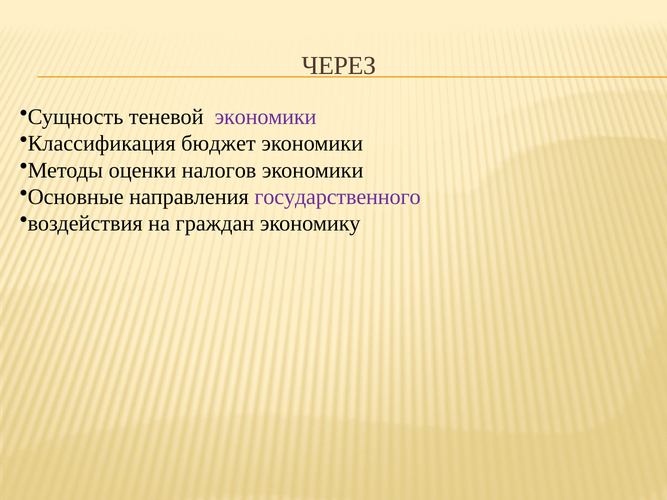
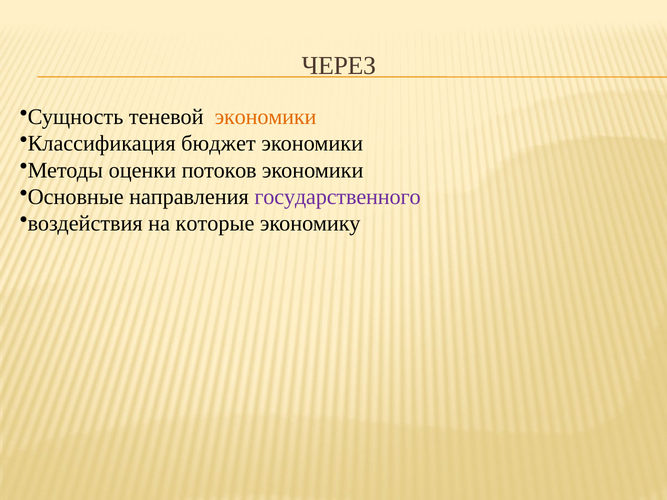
экономики colour: purple -> orange (266, 117)
налогов: налогов -> потоков (219, 170)
граждан: граждан -> которые (215, 224)
